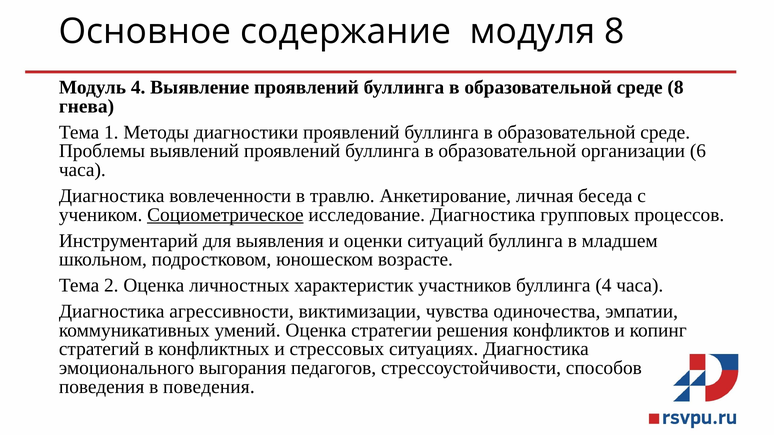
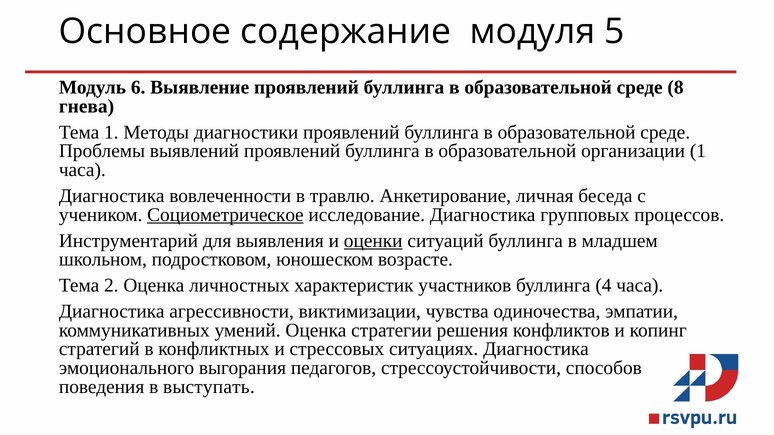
модуля 8: 8 -> 5 (614, 32)
Модуль 4: 4 -> 6 (138, 87)
организации 6: 6 -> 1 (698, 151)
оценки underline: none -> present (373, 241)
в поведения: поведения -> выступать (206, 387)
